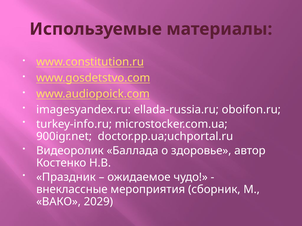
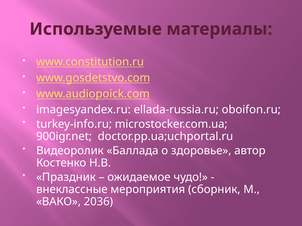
2029: 2029 -> 2036 (98, 202)
